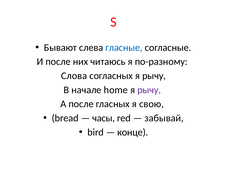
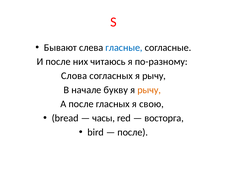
home: home -> букву (116, 90)
рычу colour: purple -> orange (149, 90)
забывай: забывай -> восторга (164, 118)
конце: конце -> после (133, 132)
